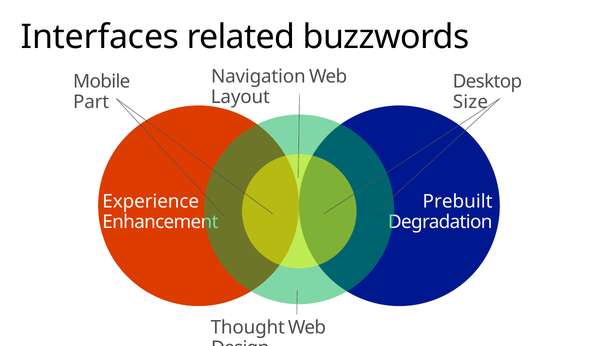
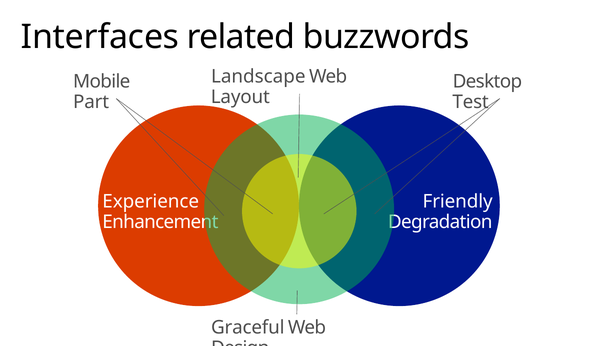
Navigation: Navigation -> Landscape (258, 77)
Size: Size -> Test (471, 102)
Prebuilt: Prebuilt -> Friendly (458, 202)
Thought: Thought -> Graceful (248, 328)
